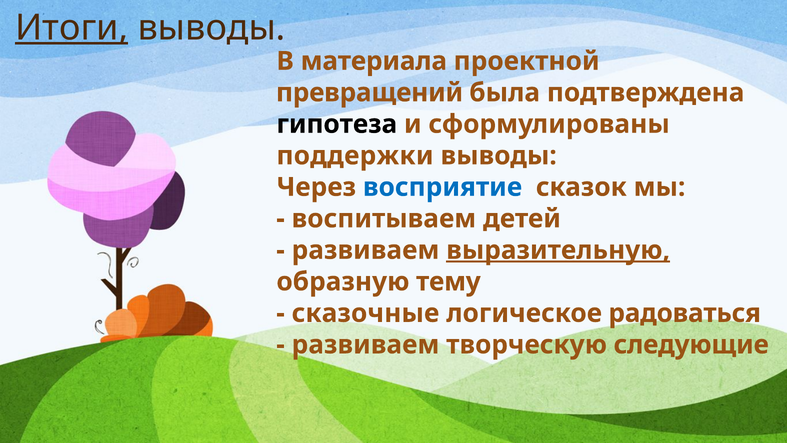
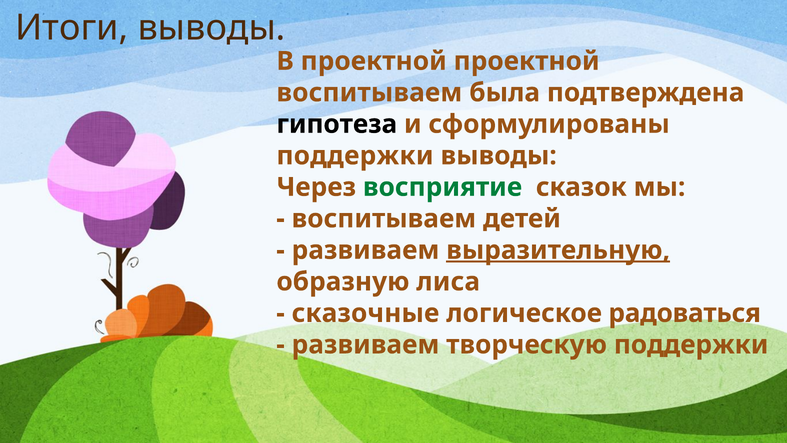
Итоги underline: present -> none (72, 28)
В материала: материала -> проектной (374, 61)
превращений: превращений -> воспитываем (369, 93)
восприятие colour: blue -> green (443, 187)
тему: тему -> лиса (448, 282)
творческую следующие: следующие -> поддержки (691, 344)
